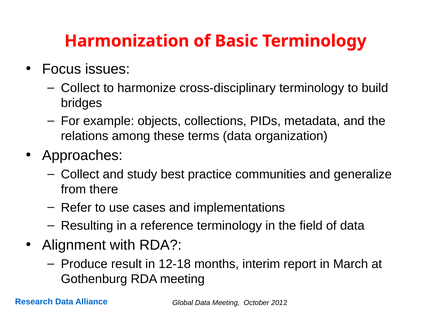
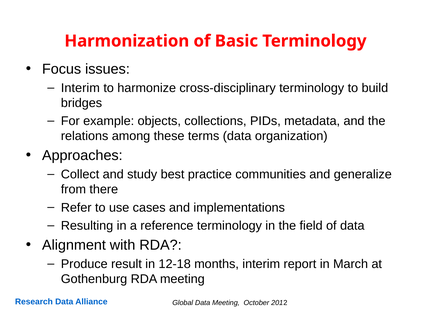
Collect: Collect -> Interim (80, 88)
